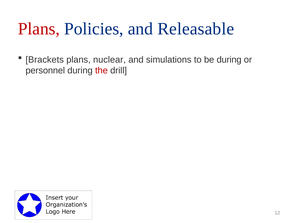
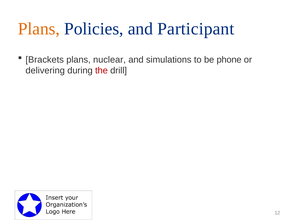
Plans colour: red -> orange (39, 29)
Releasable: Releasable -> Participant (196, 29)
be during: during -> phone (229, 60)
personnel: personnel -> delivering (45, 71)
